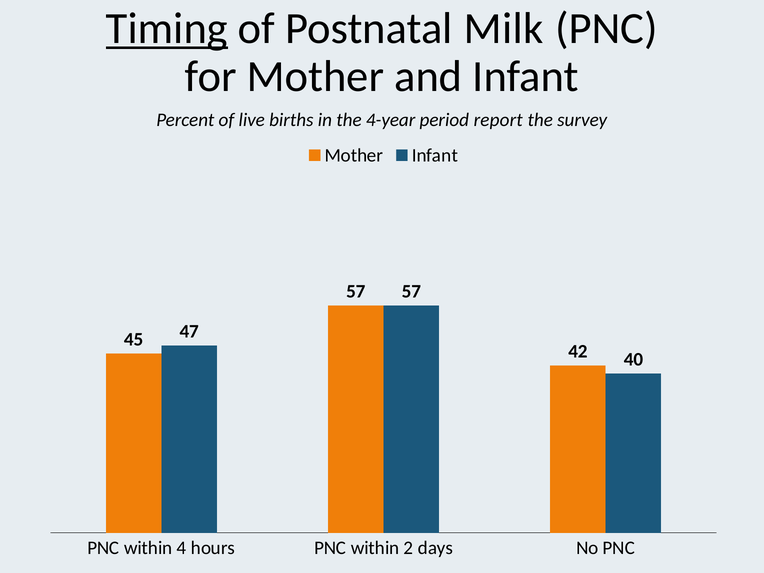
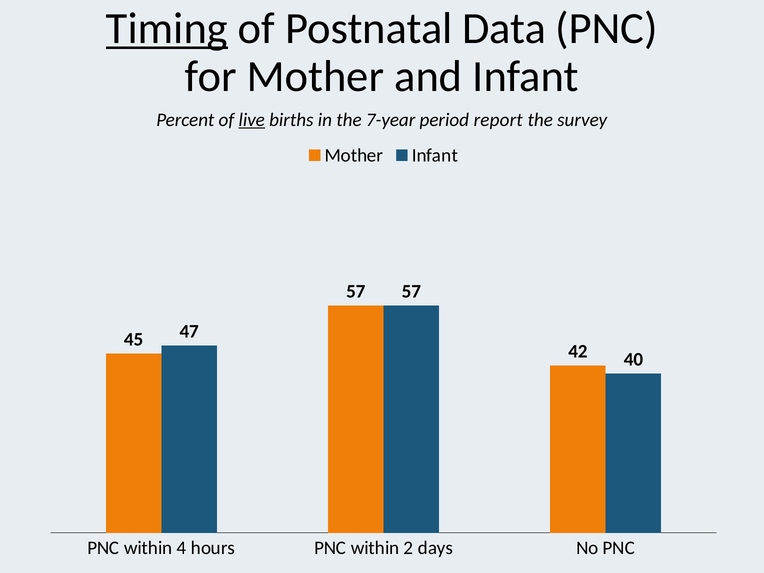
Milk: Milk -> Data (504, 29)
live underline: none -> present (252, 120)
4-year: 4-year -> 7-year (391, 120)
